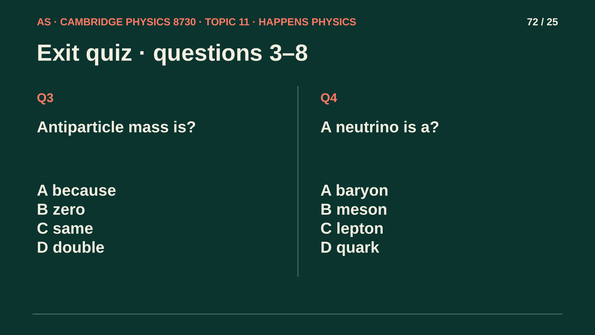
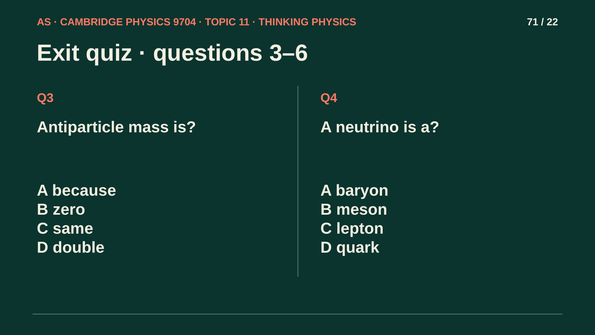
8730: 8730 -> 9704 (185, 22)
HAPPENS: HAPPENS -> THINKING (284, 22)
72: 72 -> 71 (533, 22)
25: 25 -> 22 (552, 22)
3–8: 3–8 -> 3–6 (289, 53)
